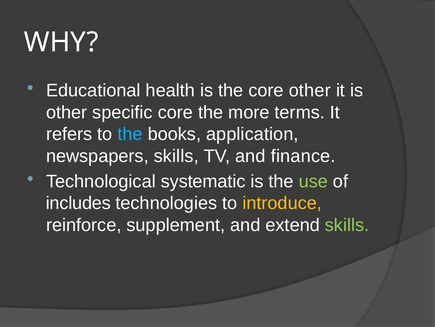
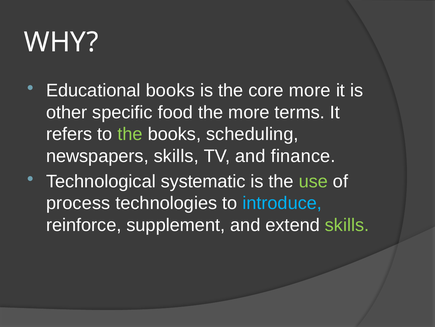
Educational health: health -> books (170, 90)
core other: other -> more (310, 90)
specific core: core -> food (175, 112)
the colour: light blue -> light green (130, 134)
application: application -> scheduling (252, 134)
includes: includes -> process (78, 203)
introduce colour: yellow -> light blue (282, 203)
